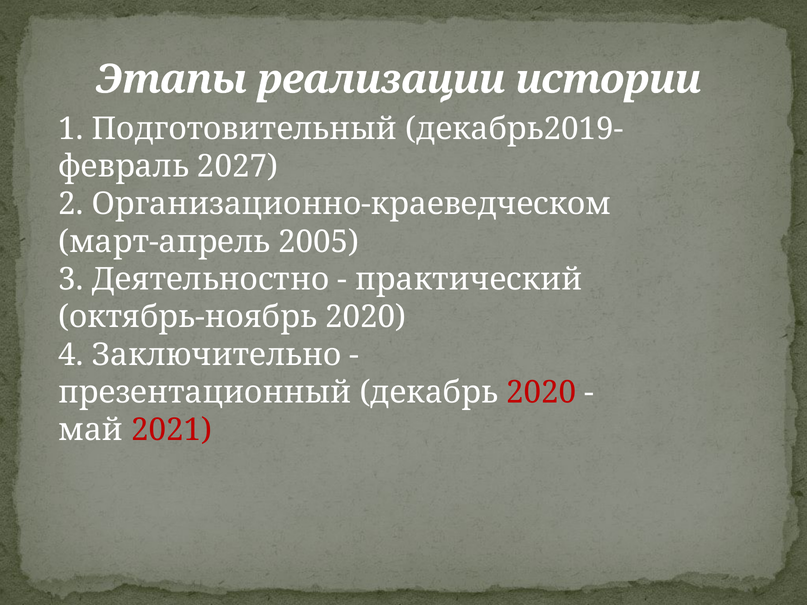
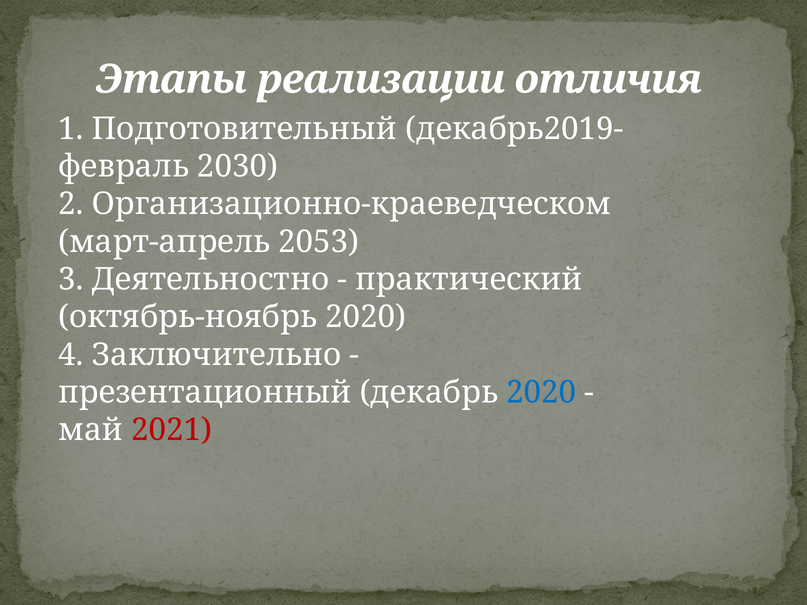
истории: истории -> отличия (608, 79)
2027: 2027 -> 2030 (237, 167)
2005: 2005 -> 2053 (319, 242)
2020 colour: red -> blue (541, 393)
